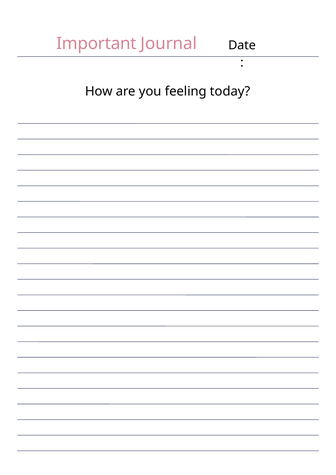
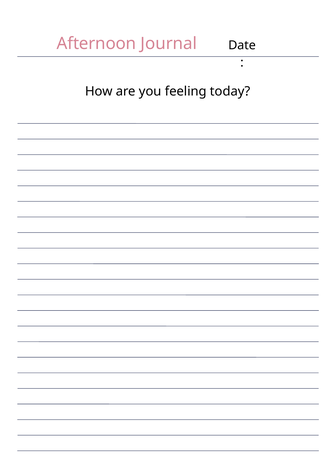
Important: Important -> Afternoon (96, 44)
